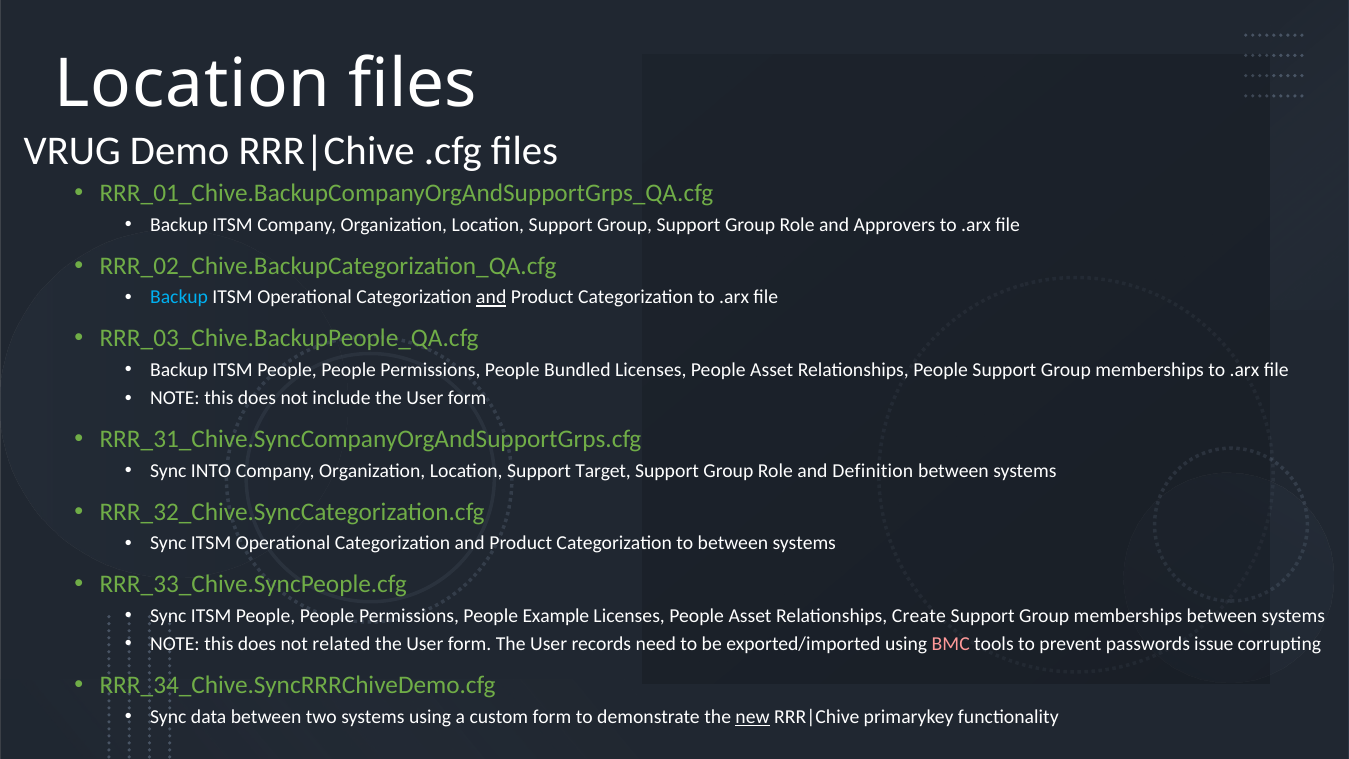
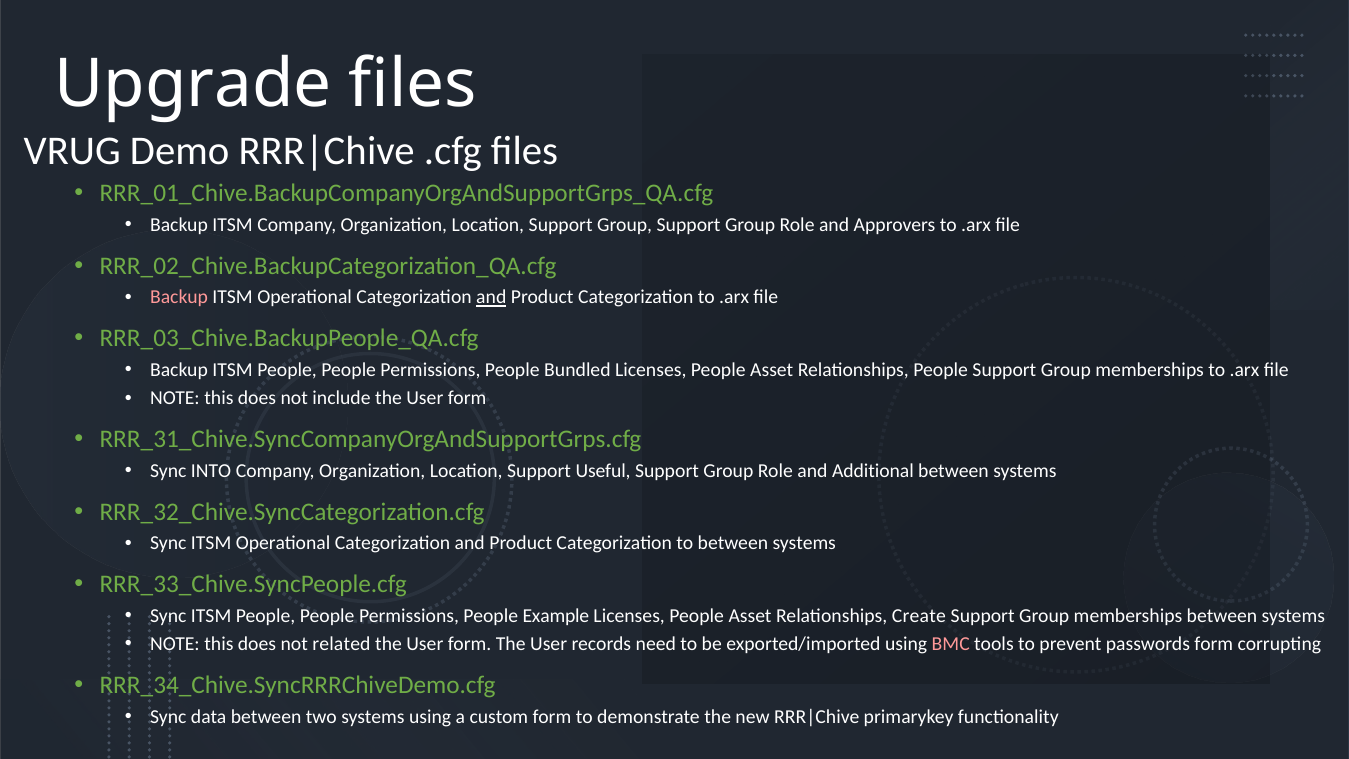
Location: Location -> Upgrade (193, 84)
Backup colour: light blue -> pink (179, 297)
Target: Target -> Useful (603, 471)
Definition: Definition -> Additional (873, 471)
passwords issue: issue -> form (1214, 644)
new underline: present -> none (753, 717)
